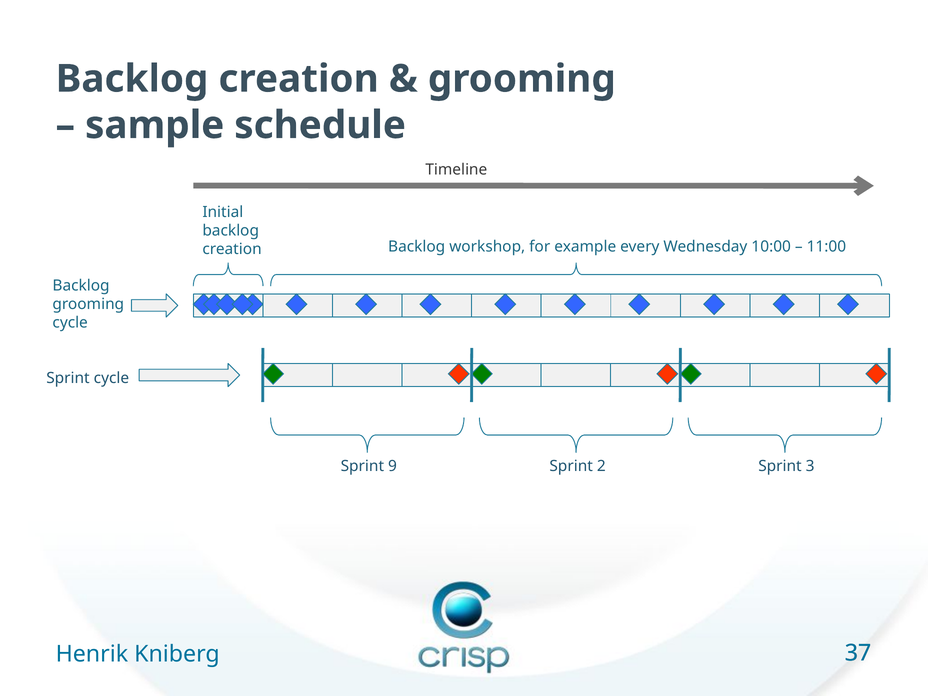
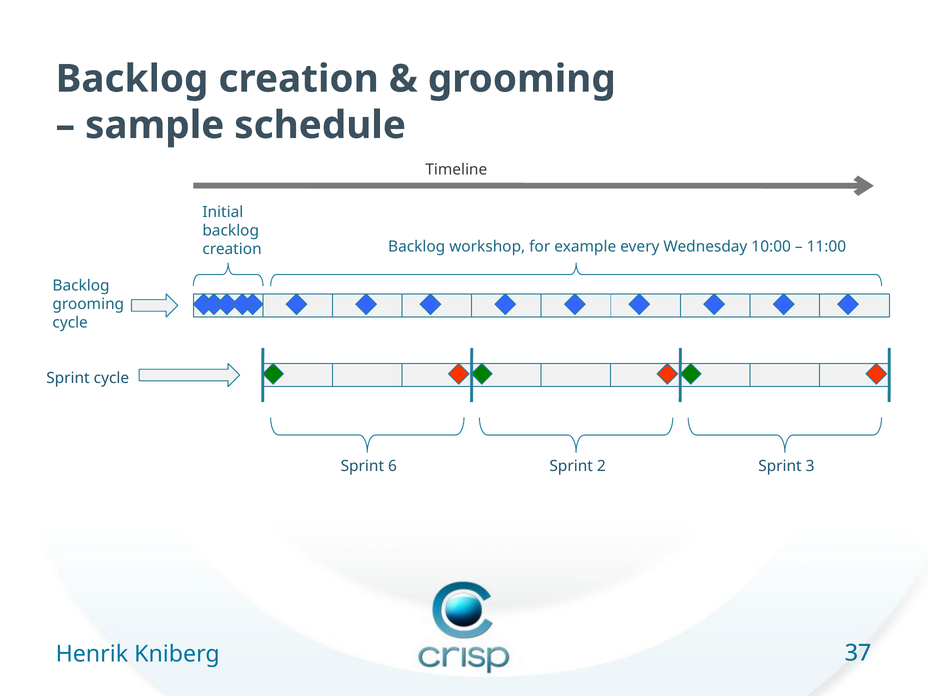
9: 9 -> 6 (393, 466)
